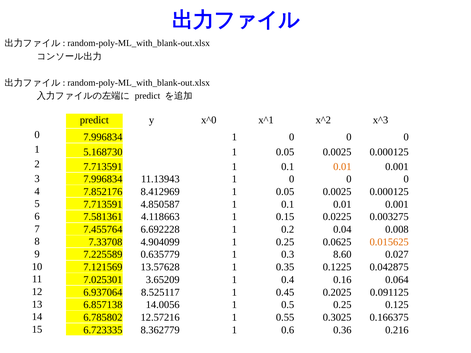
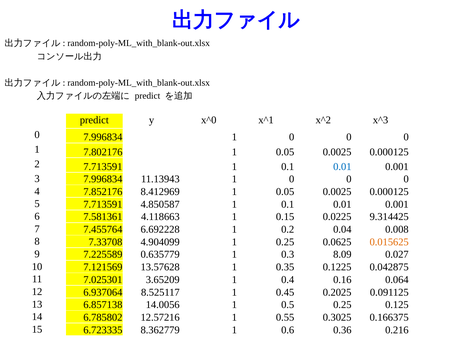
5.168730: 5.168730 -> 7.802176 (103, 152)
0.01 colour: orange -> blue (342, 167)
0.003275: 0.003275 -> 9.314425 (389, 217)
8.60: 8.60 -> 8.09 (342, 255)
